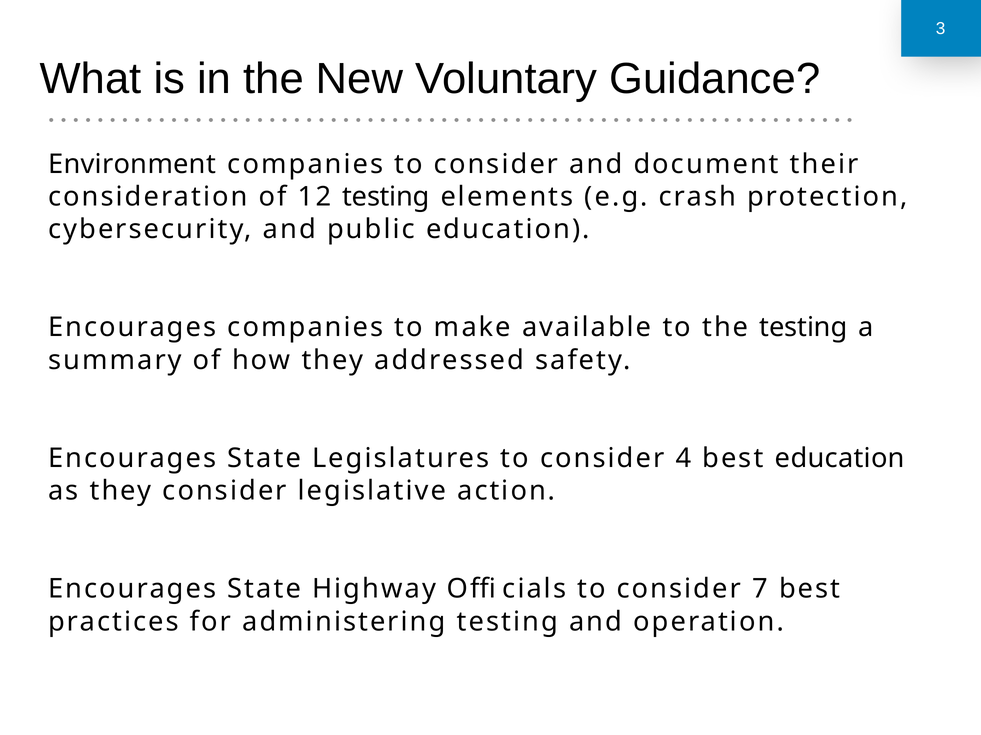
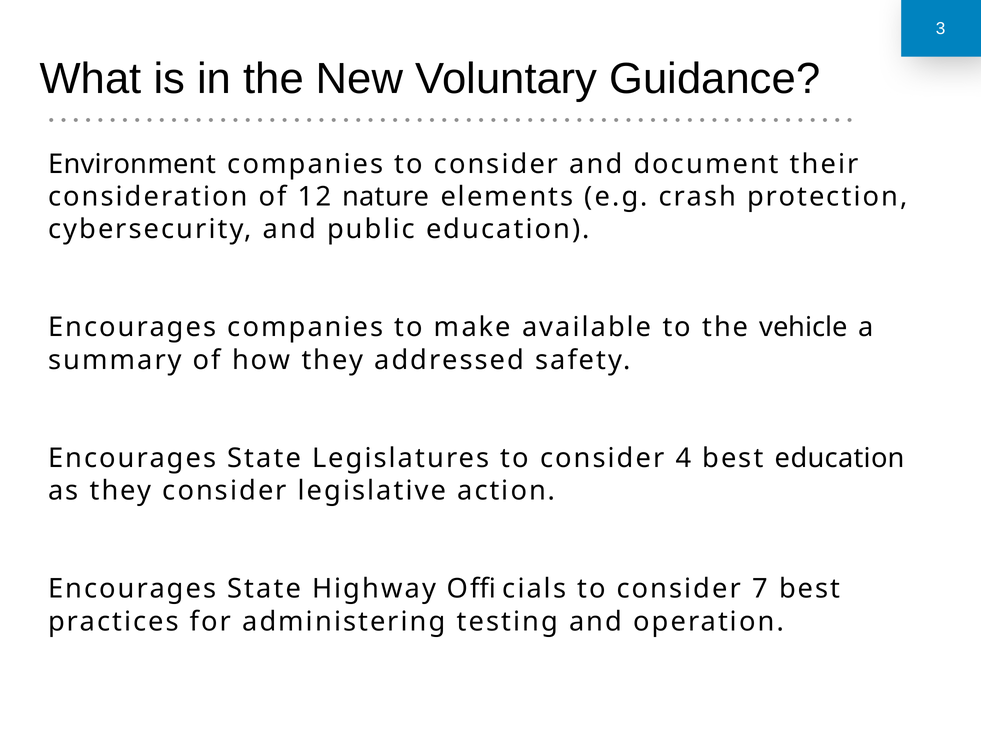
12 testing: testing -> nature (386, 197)
the testing: testing -> vehicle (803, 328)
